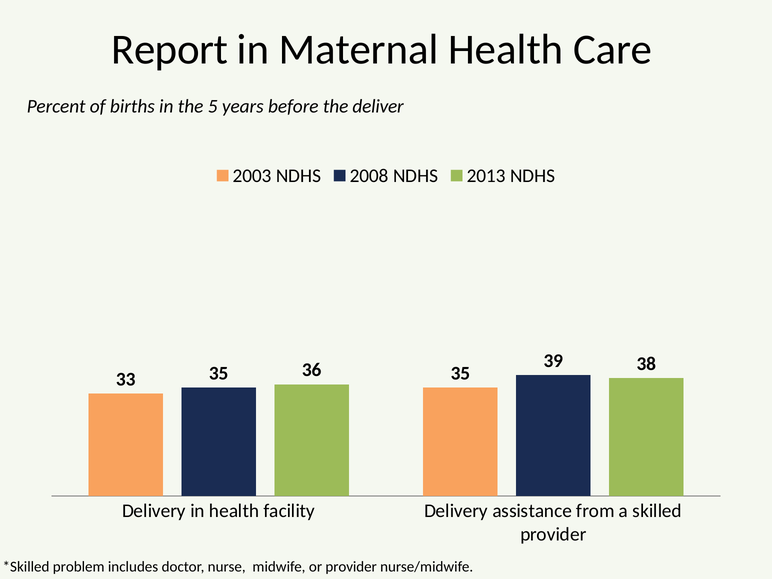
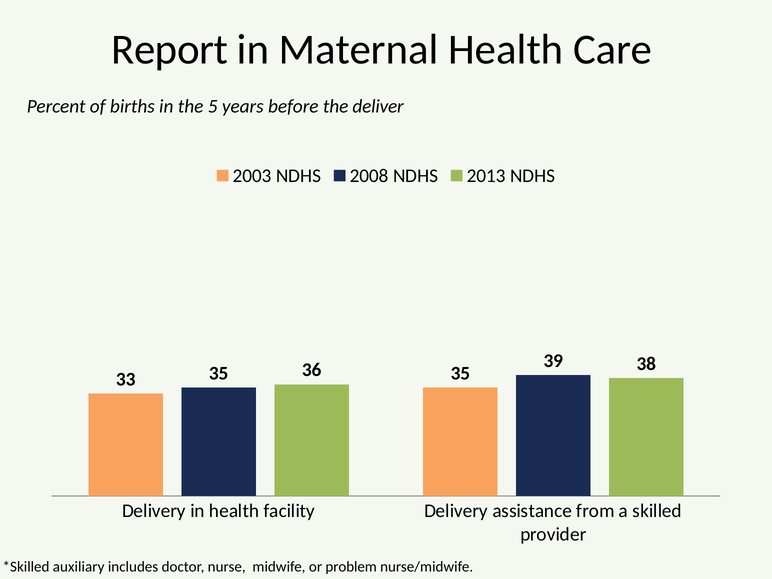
problem: problem -> auxiliary (79, 567)
or provider: provider -> problem (351, 567)
